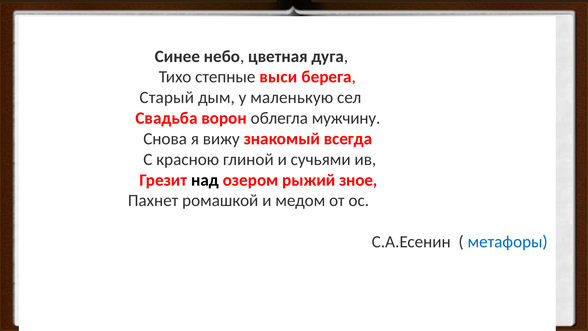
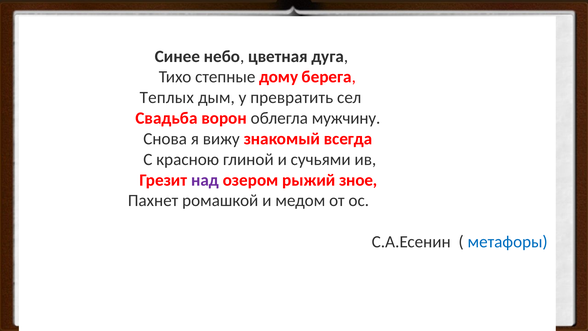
выси: выси -> дому (279, 77)
Старый: Старый -> Теплых (167, 98)
маленькую: маленькую -> превратить (292, 98)
над colour: black -> purple (205, 180)
